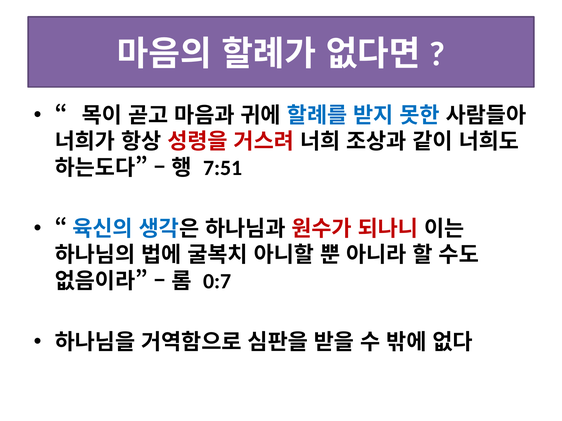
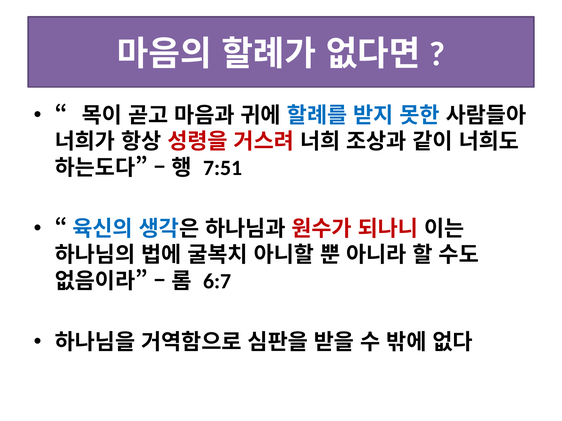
0:7: 0:7 -> 6:7 (217, 282)
